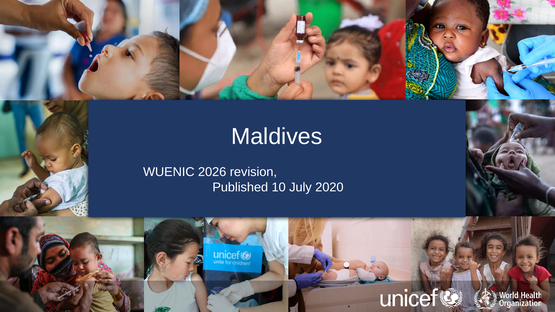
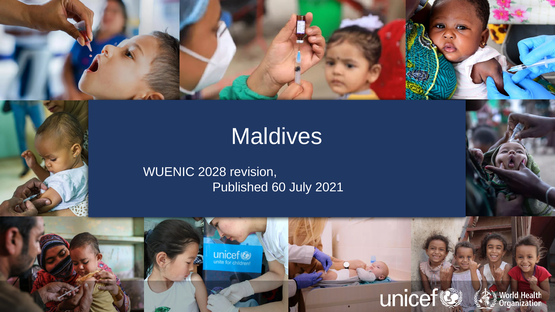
2026: 2026 -> 2028 (212, 172)
10: 10 -> 60 (279, 187)
2020: 2020 -> 2021 (329, 187)
